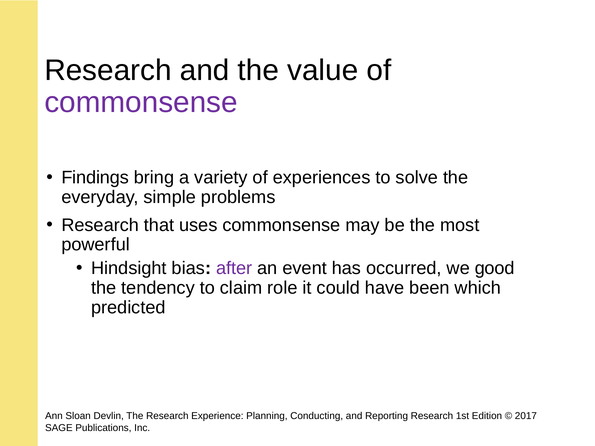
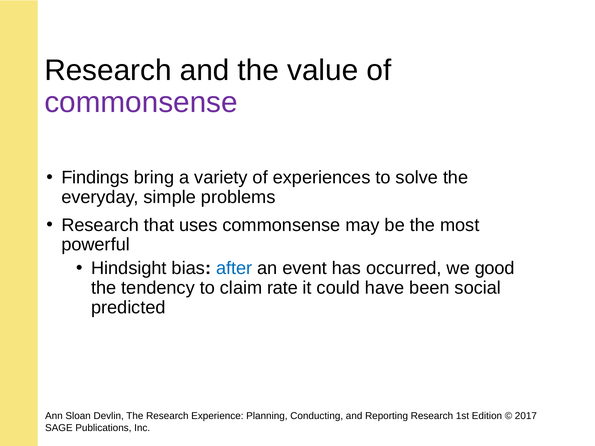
after colour: purple -> blue (234, 268)
role: role -> rate (282, 288)
which: which -> social (478, 288)
